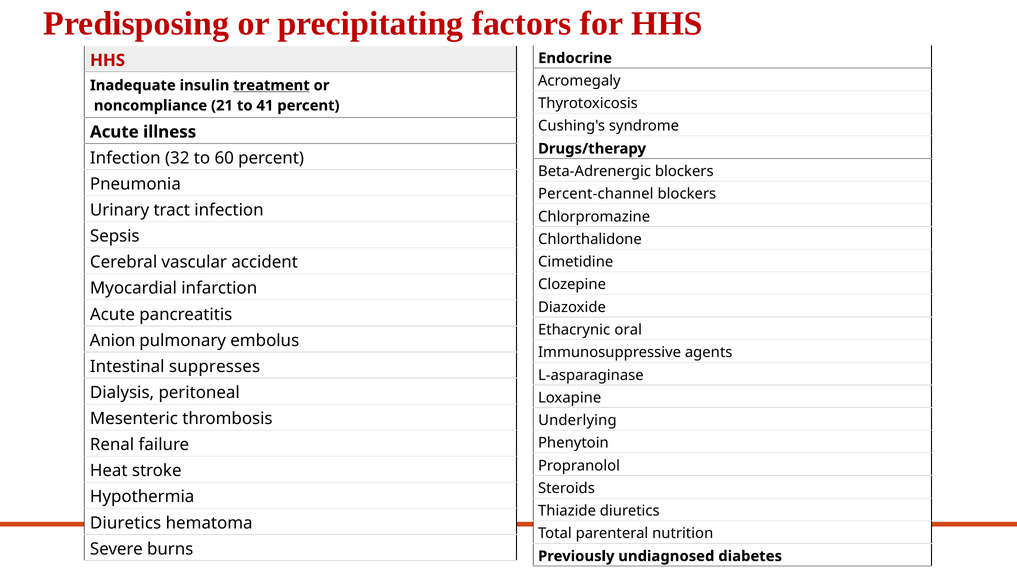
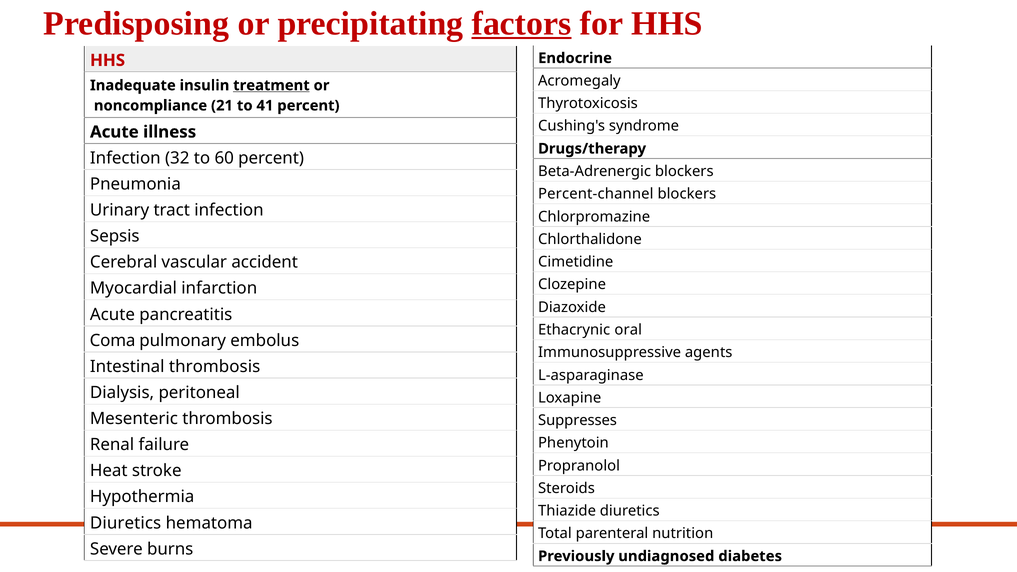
factors underline: none -> present (522, 23)
Anion: Anion -> Coma (113, 341)
Intestinal suppresses: suppresses -> thrombosis (215, 367)
Underlying: Underlying -> Suppresses (578, 420)
